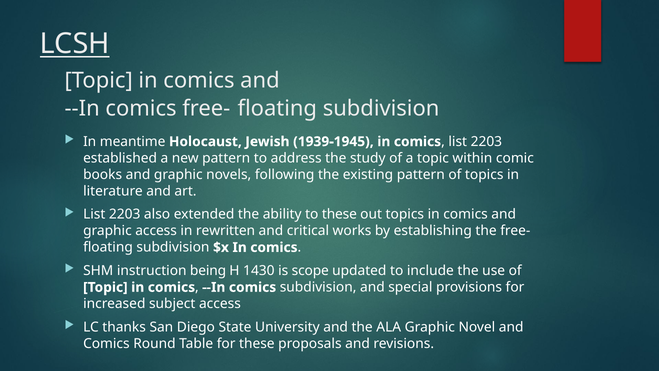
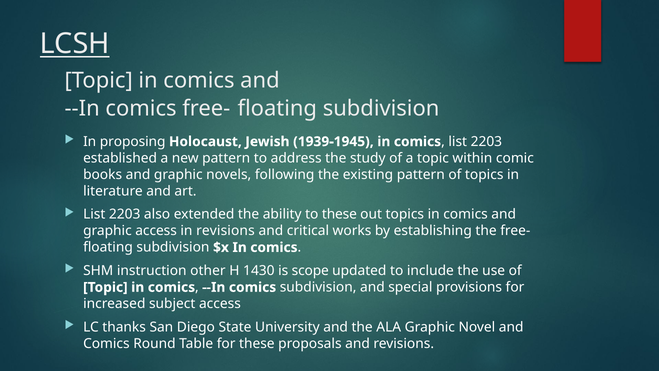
meantime: meantime -> proposing (133, 141)
in rewritten: rewritten -> revisions (225, 231)
being: being -> other (208, 271)
